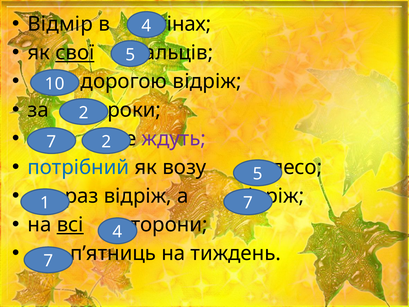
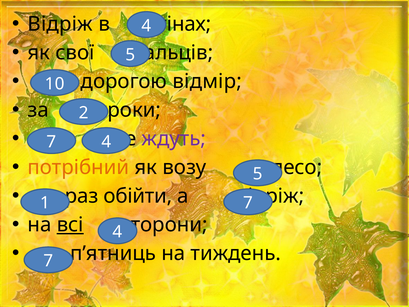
Відмір: Відмір -> Відріж (60, 24)
свої underline: present -> none (75, 53)
дорогою відріж: відріж -> відмір (207, 81)
2: 2 -> 4 (106, 142)
потрібний colour: blue -> orange (78, 167)
відріж: відріж -> обійти (138, 196)
